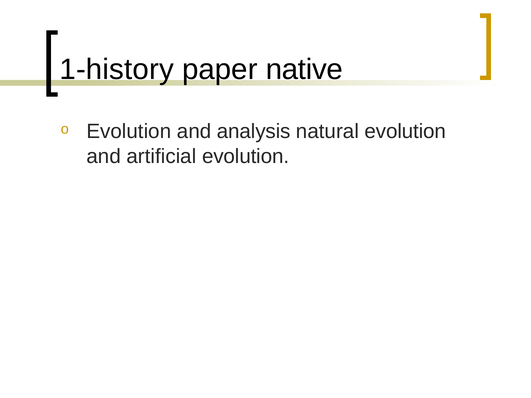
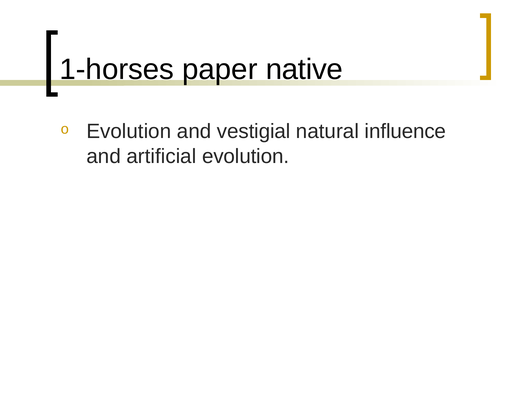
1-history: 1-history -> 1-horses (117, 69)
analysis: analysis -> vestigial (254, 132)
natural evolution: evolution -> influence (405, 132)
